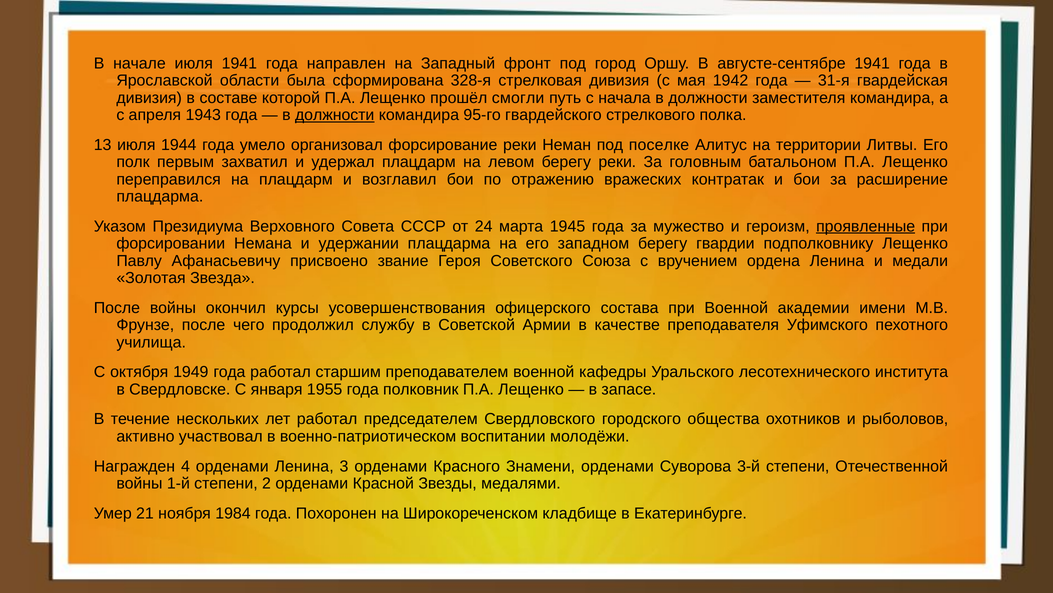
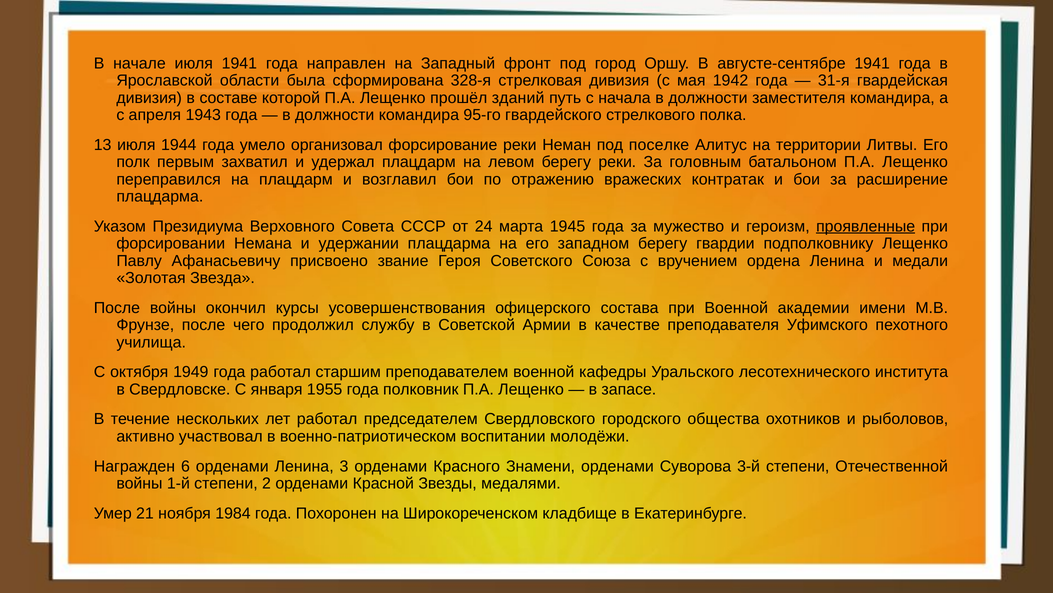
смогли: смогли -> зданий (518, 98)
должности underline: present -> none (335, 115)
4: 4 -> 6 (185, 466)
